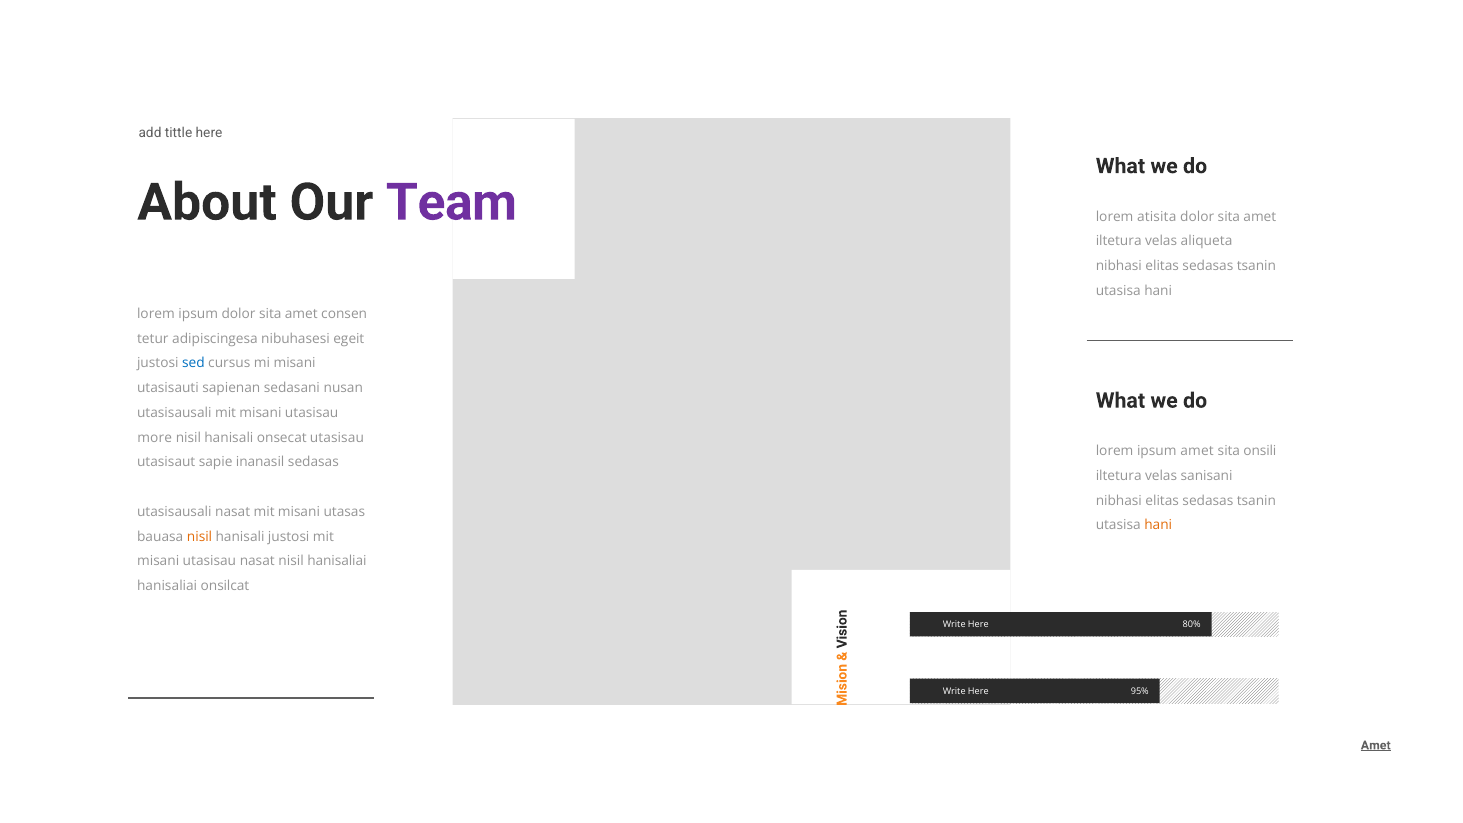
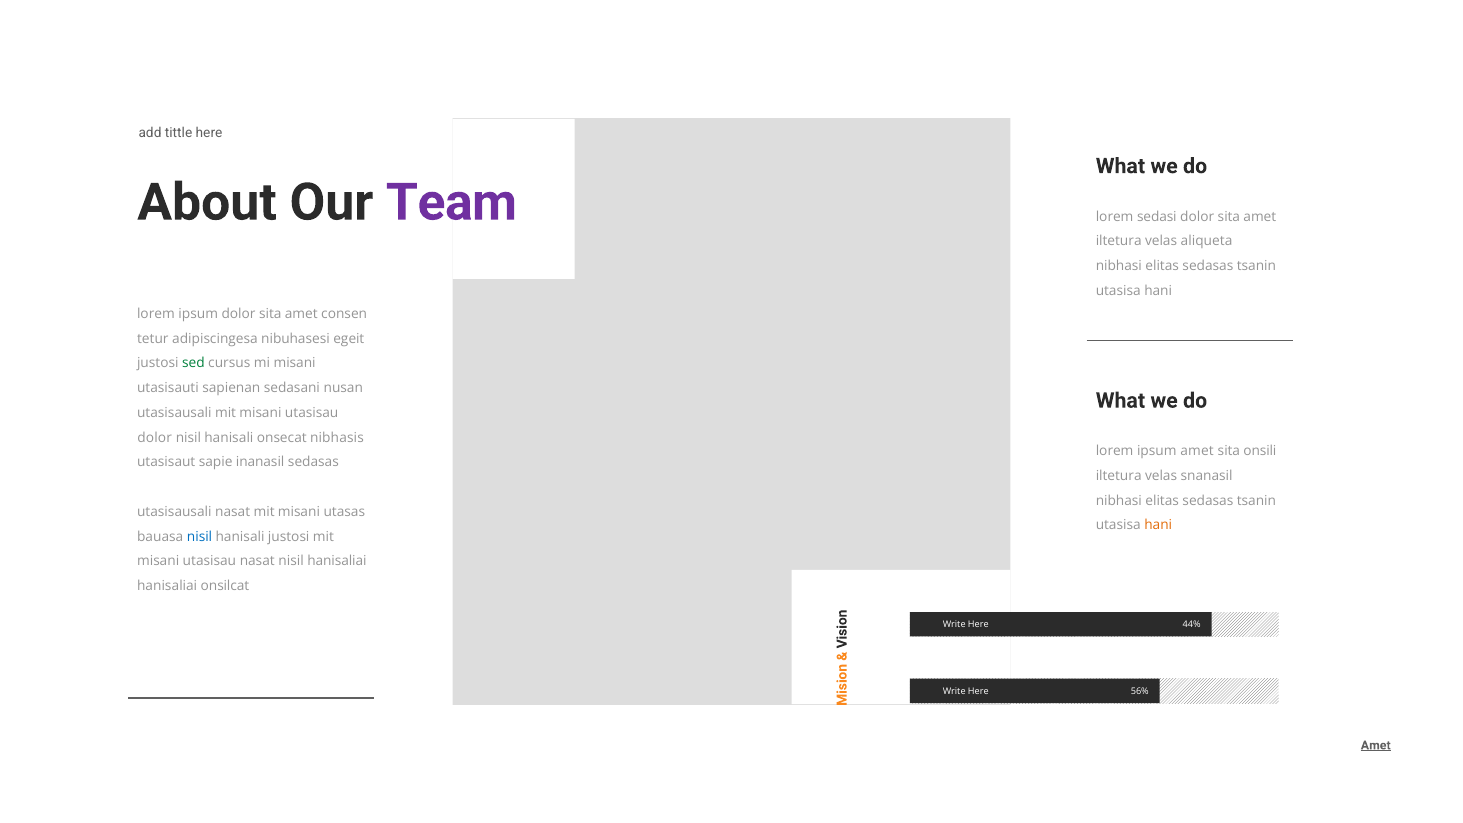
atisita: atisita -> sedasi (1157, 217)
sed colour: blue -> green (193, 363)
more: more -> dolor (155, 438)
onsecat utasisau: utasisau -> nibhasis (337, 438)
sanisani: sanisani -> snanasil (1207, 476)
nisil colour: orange -> blue (200, 537)
80%: 80% -> 44% (1192, 625)
95%: 95% -> 56% (1140, 692)
